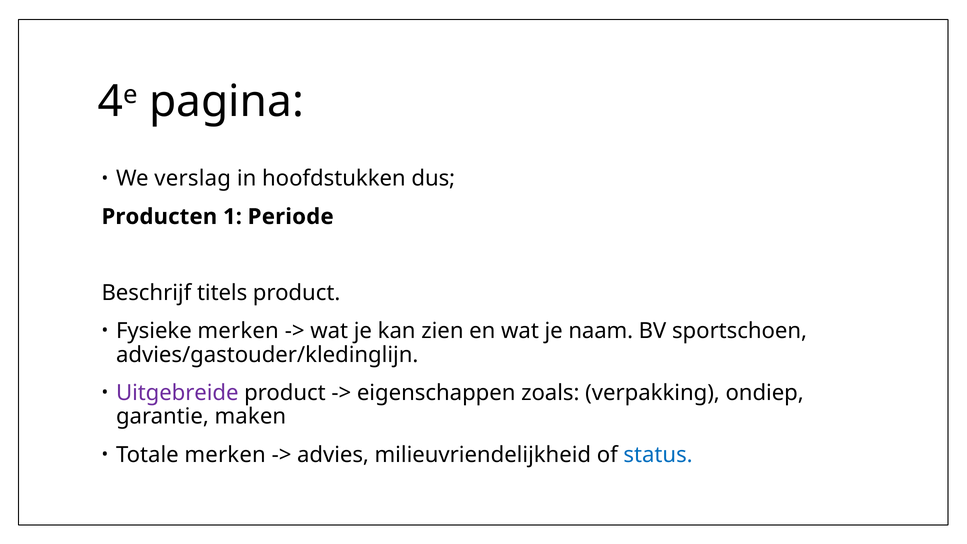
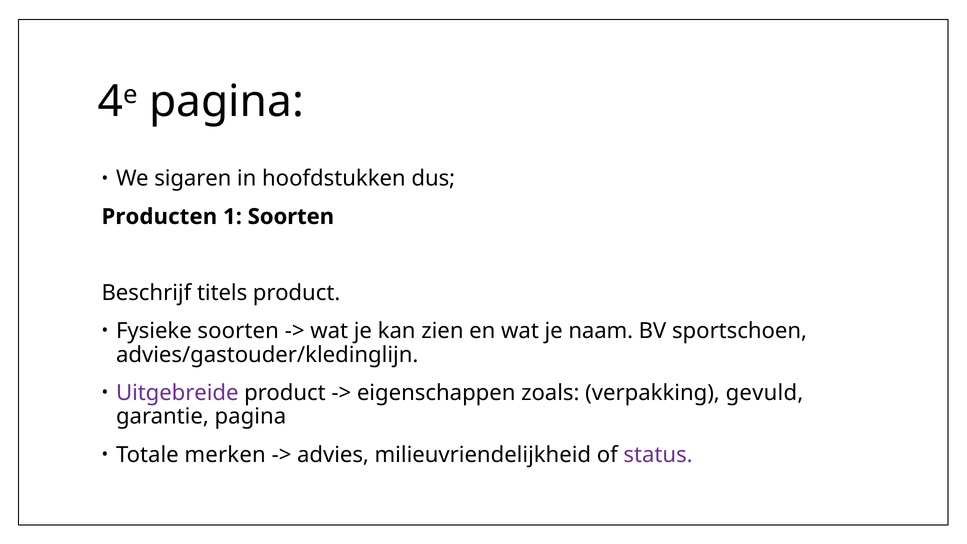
verslag: verslag -> sigaren (193, 179)
1 Periode: Periode -> Soorten (291, 217)
Fysieke merken: merken -> soorten (238, 331)
ondiep: ondiep -> gevuld (764, 393)
garantie maken: maken -> pagina (250, 417)
status colour: blue -> purple (658, 455)
